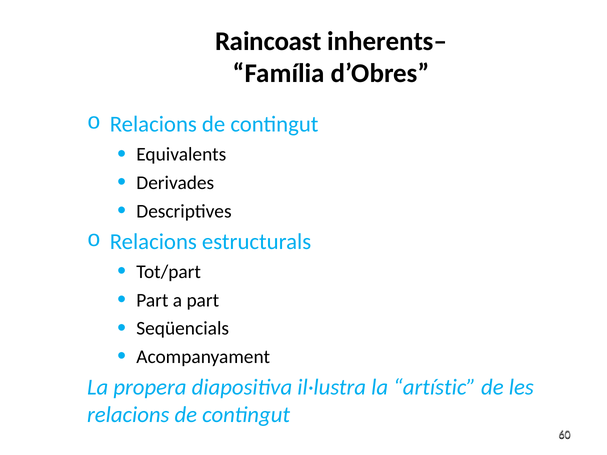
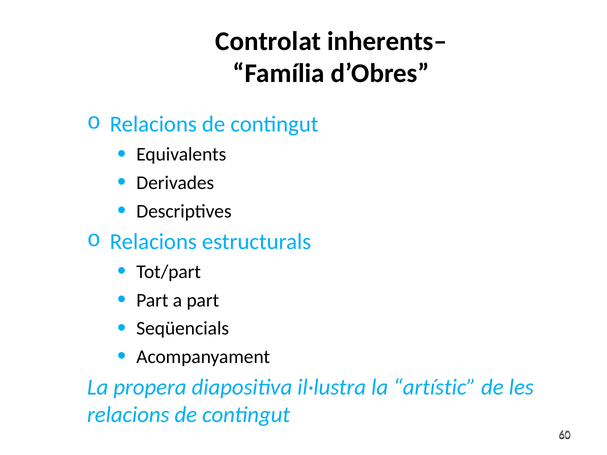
Raincoast: Raincoast -> Controlat (268, 41)
